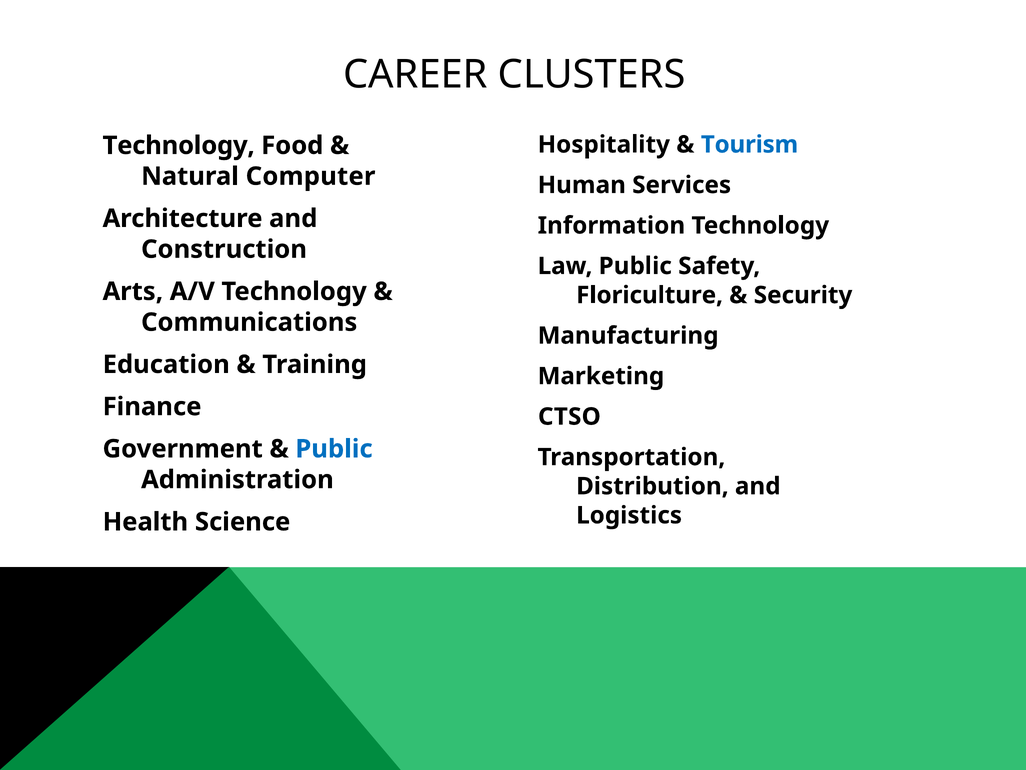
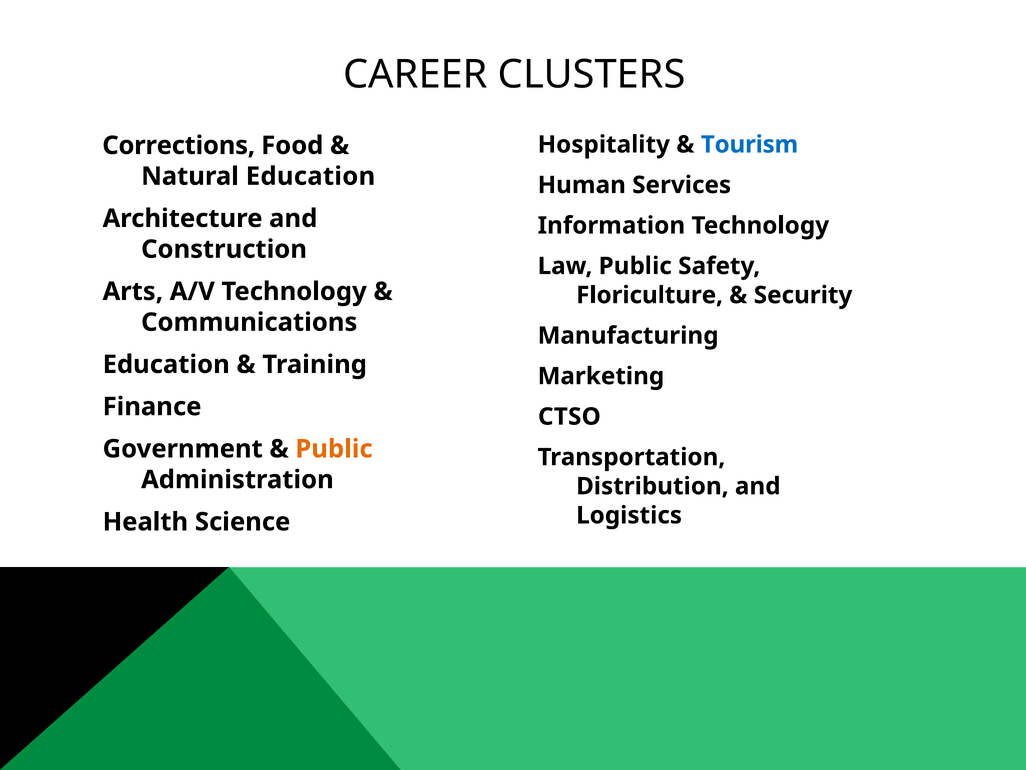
Technology: Technology -> Corrections (179, 145)
Natural Computer: Computer -> Education (311, 176)
Public colour: blue -> orange (334, 449)
